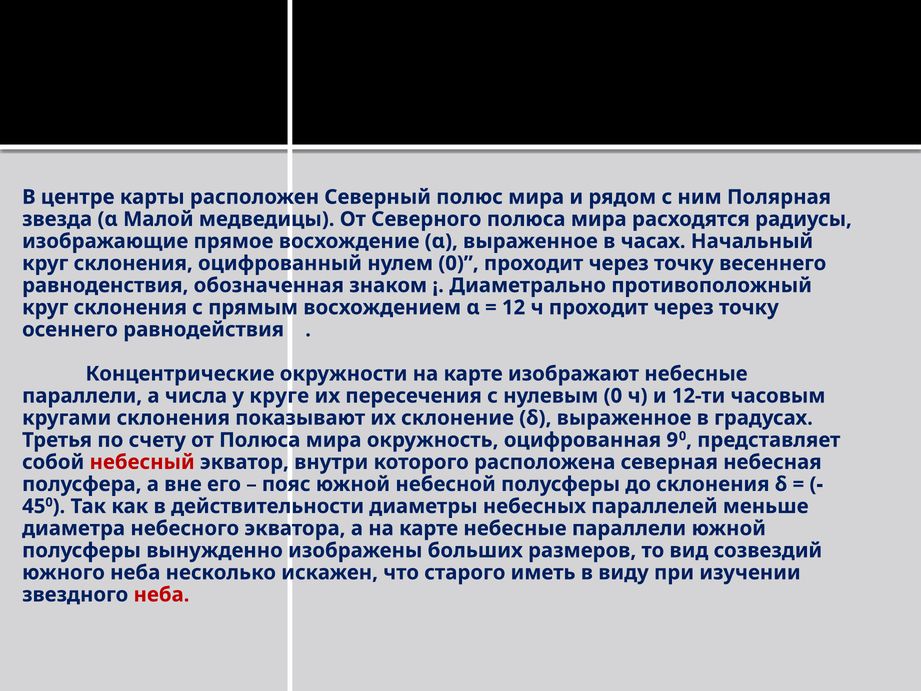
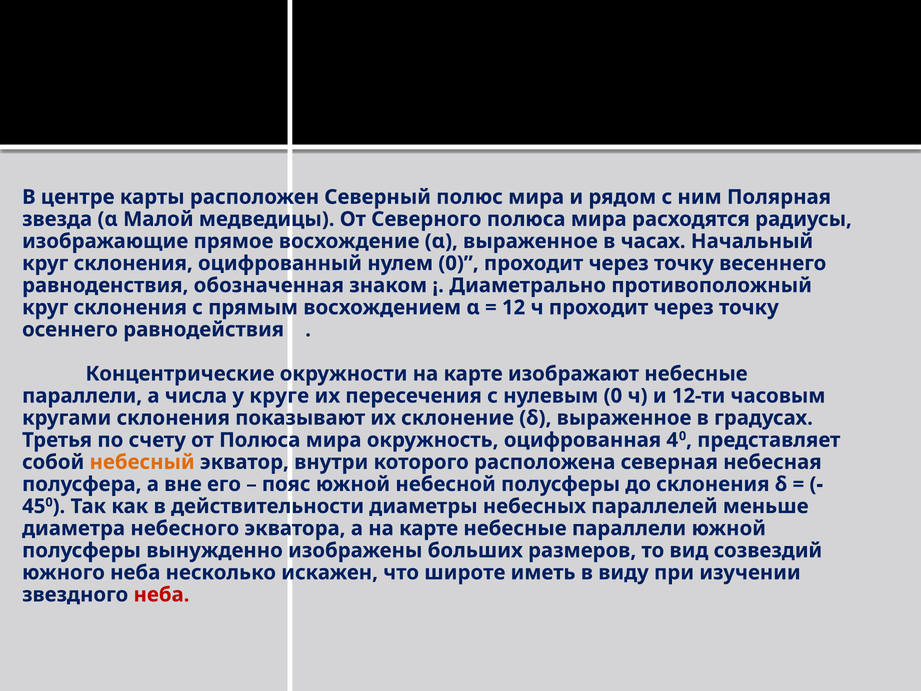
9: 9 -> 4 (672, 440)
небесный colour: red -> orange (142, 462)
старого: старого -> широте (465, 572)
